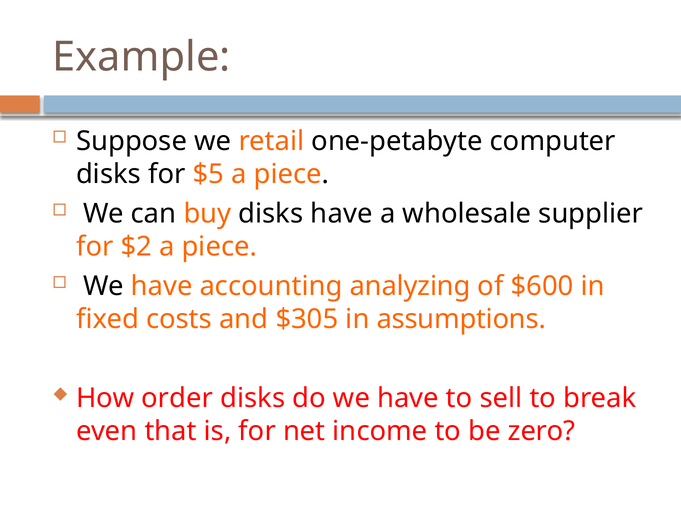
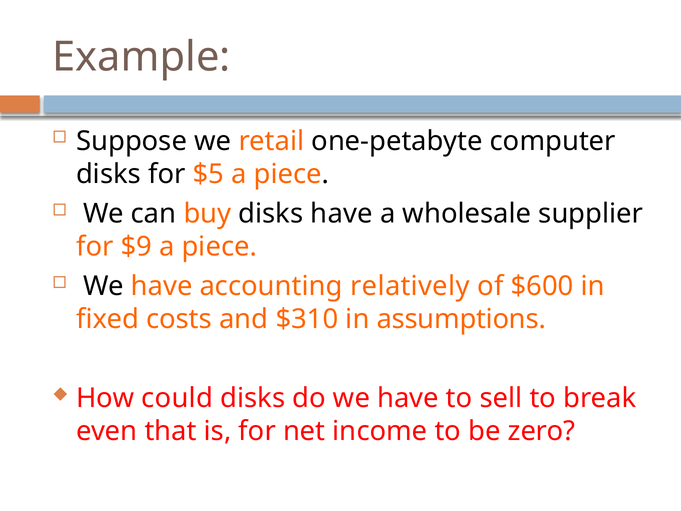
$2: $2 -> $9 (136, 246)
analyzing: analyzing -> relatively (410, 286)
$305: $305 -> $310 (307, 319)
order: order -> could (177, 398)
